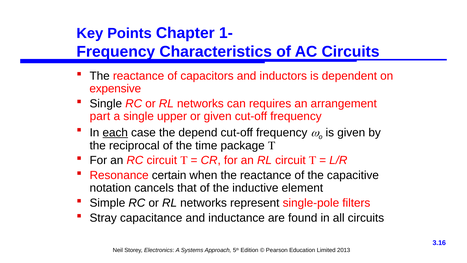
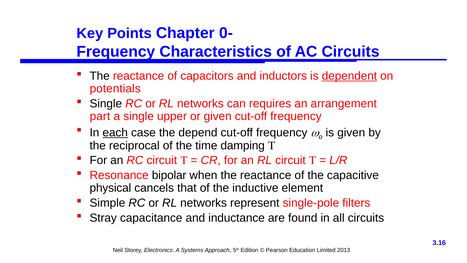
1-: 1- -> 0- (226, 33)
dependent underline: none -> present (349, 76)
expensive: expensive -> potentials (115, 89)
package: package -> damping (243, 145)
certain: certain -> bipolar (169, 175)
notation: notation -> physical (110, 188)
